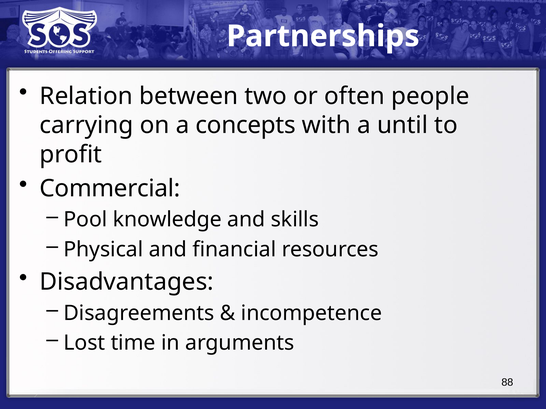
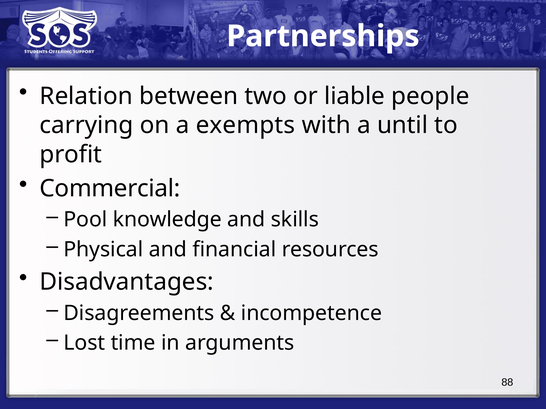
often: often -> liable (355, 96)
concepts: concepts -> exempts (245, 125)
